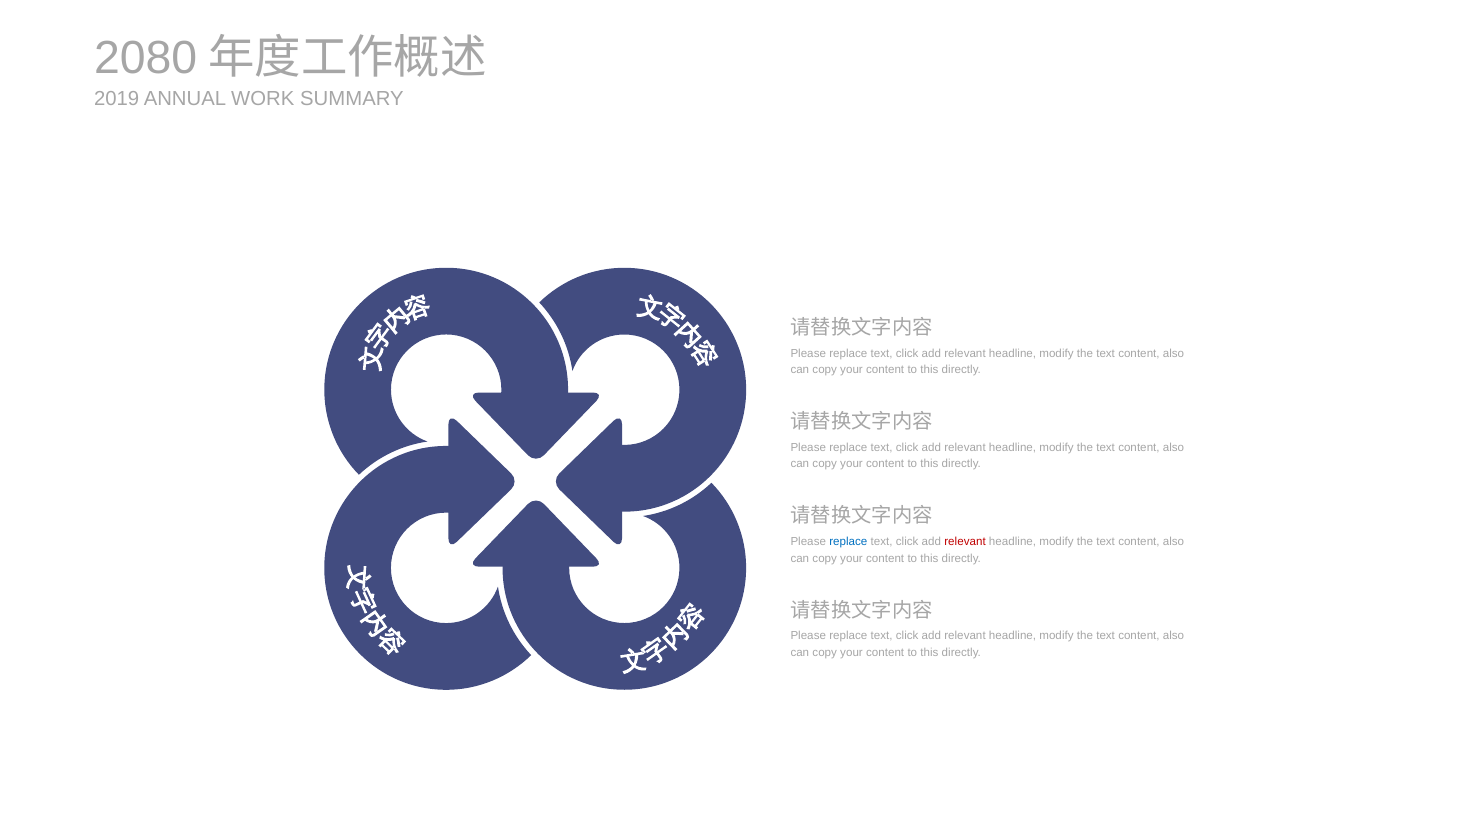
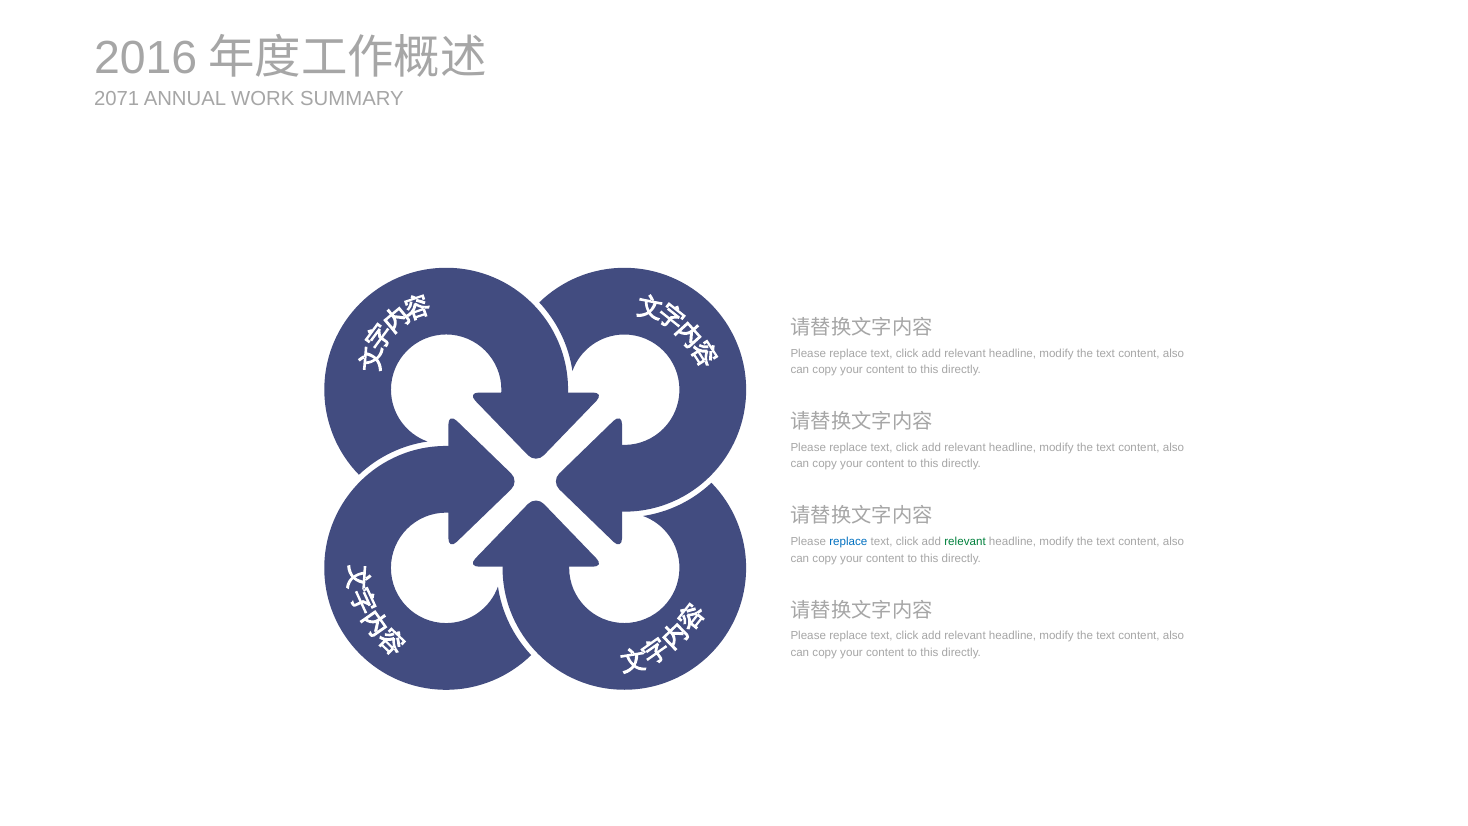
2080: 2080 -> 2016 (146, 58)
2019: 2019 -> 2071 (117, 99)
relevant colour: red -> green (965, 541)
